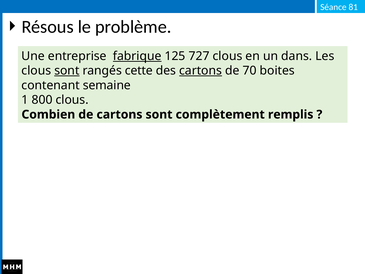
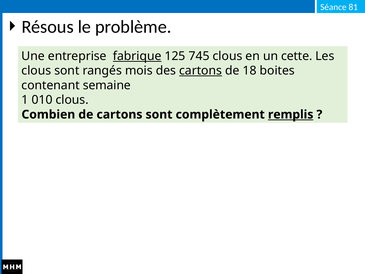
727: 727 -> 745 (199, 56)
dans: dans -> cette (297, 56)
sont underline: present -> none (67, 71)
cette: cette -> mois (139, 71)
70: 70 -> 18 (250, 71)
800: 800 -> 010 (42, 100)
remplis underline: none -> present (291, 114)
